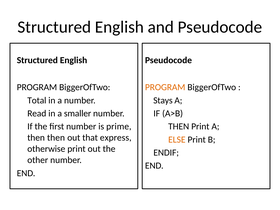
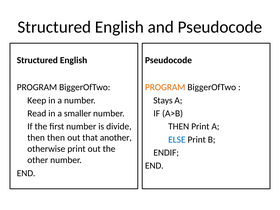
Total: Total -> Keep (37, 100)
prime: prime -> divide (119, 127)
express: express -> another (116, 138)
ELSE colour: orange -> blue (177, 140)
